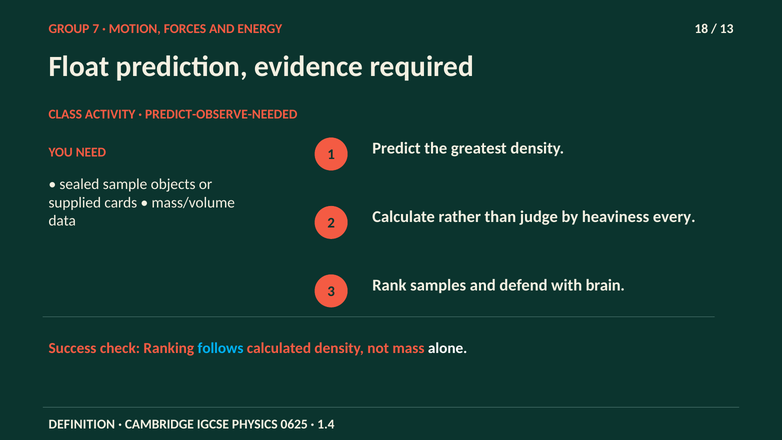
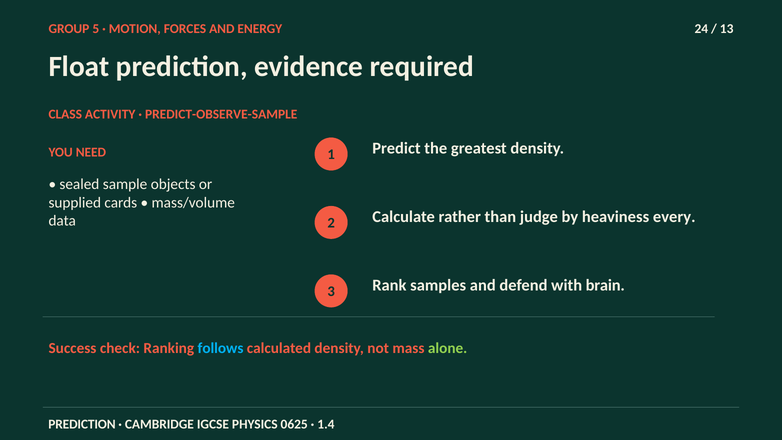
7: 7 -> 5 (96, 29)
18: 18 -> 24 (701, 29)
PREDICT-OBSERVE-NEEDED: PREDICT-OBSERVE-NEEDED -> PREDICT-OBSERVE-SAMPLE (221, 115)
alone colour: white -> light green (448, 348)
DEFINITION: DEFINITION -> PREDICTION (82, 424)
